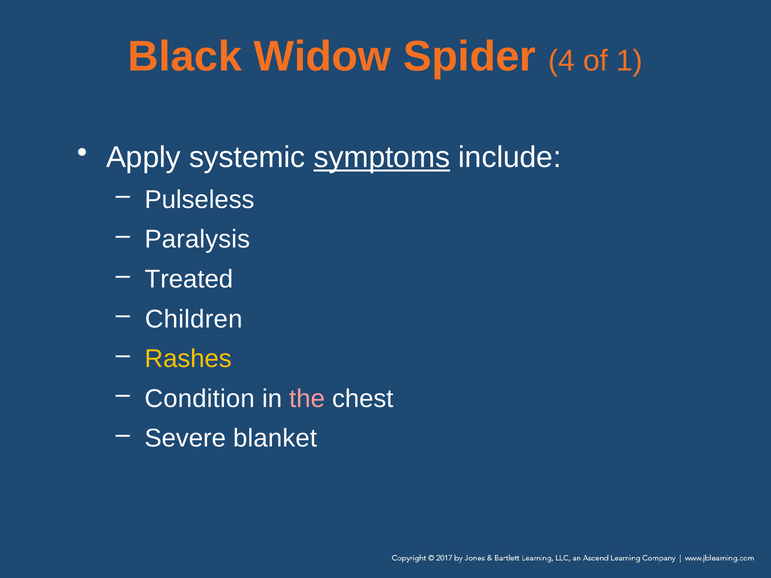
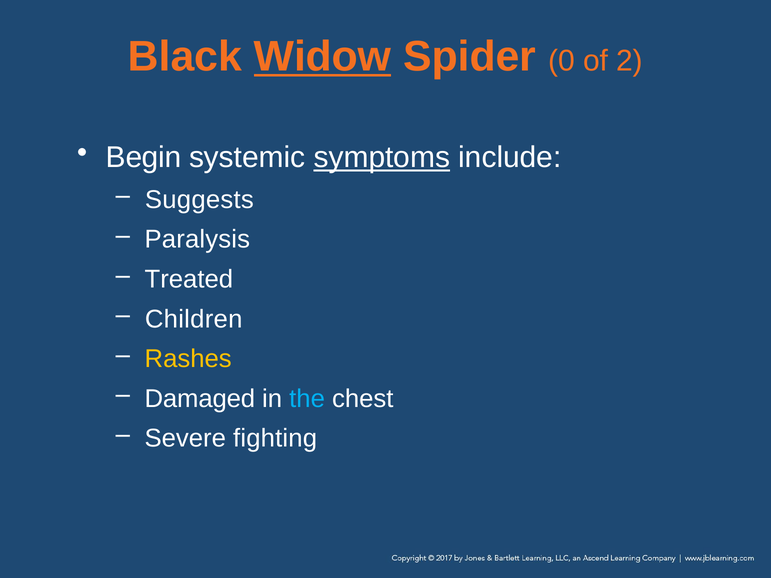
Widow underline: none -> present (323, 57)
4: 4 -> 0 (562, 61)
1: 1 -> 2 (630, 61)
Apply: Apply -> Begin (144, 158)
Pulseless: Pulseless -> Suggests (199, 200)
Condition: Condition -> Damaged (200, 399)
the colour: pink -> light blue (307, 399)
blanket: blanket -> fighting (275, 439)
